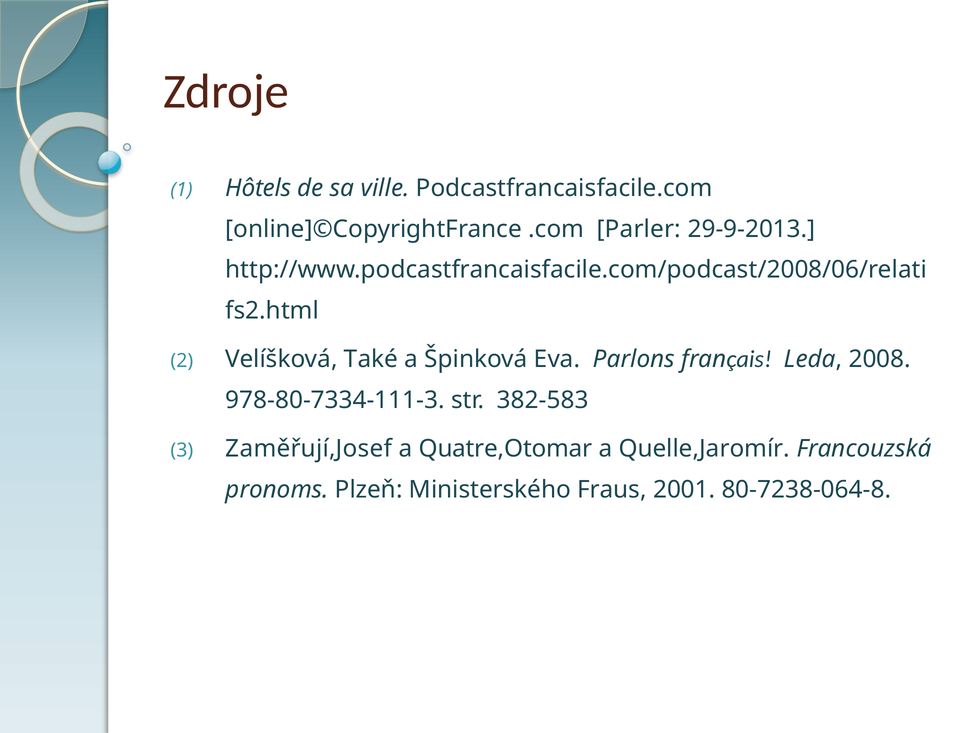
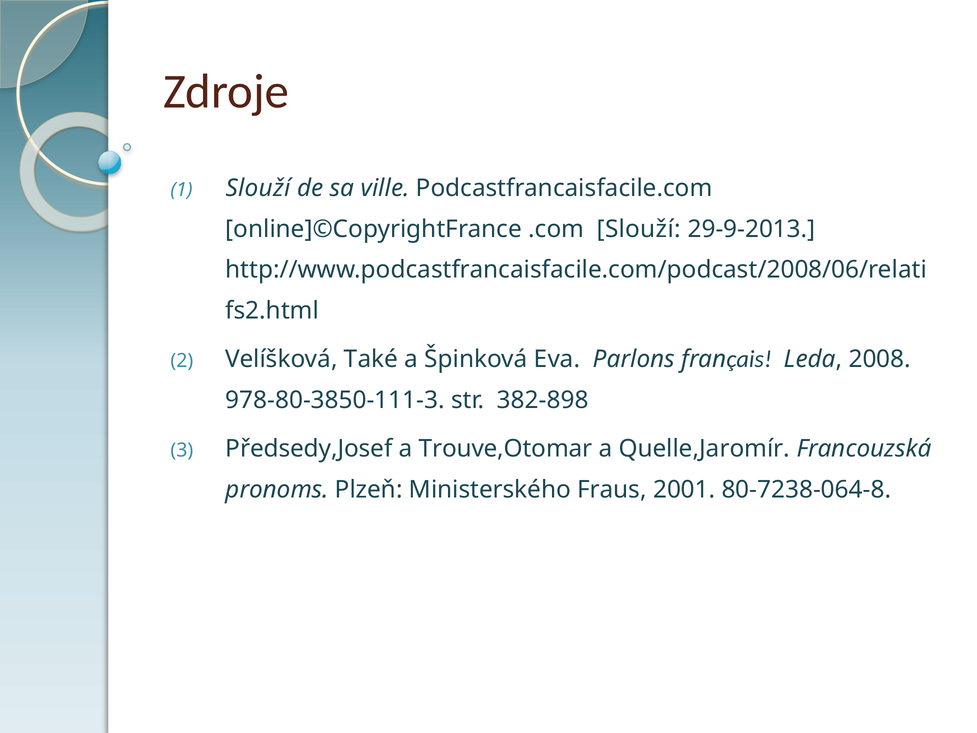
Hôtels: Hôtels -> Slouží (258, 188)
.com Parler: Parler -> Slouží (639, 229)
978-80-7334-111-3: 978-80-7334-111-3 -> 978-80-3850-111-3 (335, 400)
382-583: 382-583 -> 382-898 (543, 400)
Zaměřují,Josef: Zaměřují,Josef -> Předsedy,Josef (309, 449)
Quatre,Otomar: Quatre,Otomar -> Trouve,Otomar (506, 449)
